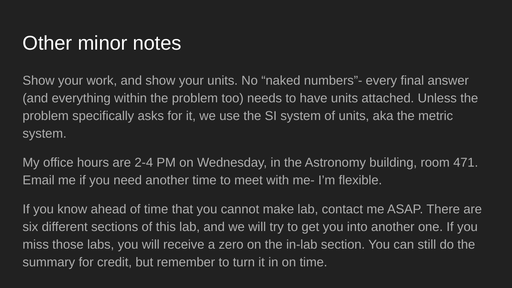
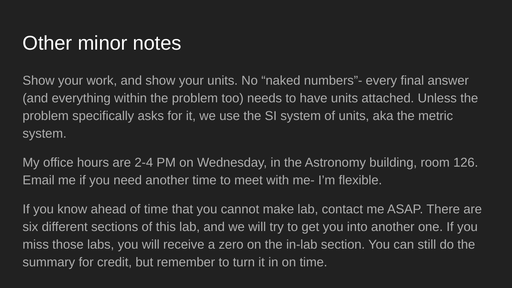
471: 471 -> 126 (466, 163)
